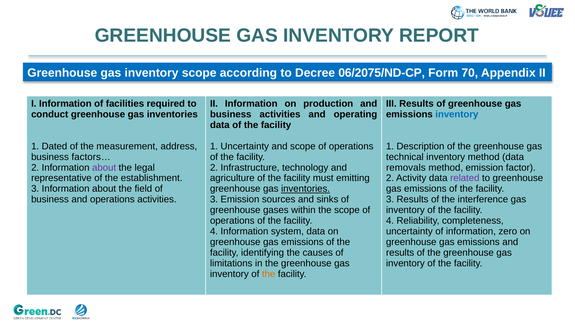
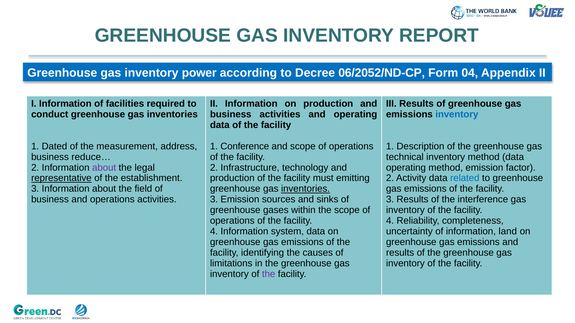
inventory scope: scope -> power (199, 73)
06/2075/ND-CP: 06/2075/ND-CP -> 06/2052/ND-CP (382, 73)
70: 70 -> 04 (470, 73)
1 Uncertainty: Uncertainty -> Conference (245, 146)
factors…: factors… -> reduce… (91, 157)
removals: removals -> operating (406, 168)
representative underline: none -> present (61, 178)
agriculture: agriculture -> production (232, 178)
related colour: purple -> blue (465, 178)
zero: zero -> land (508, 232)
the colour: orange -> purple (269, 274)
